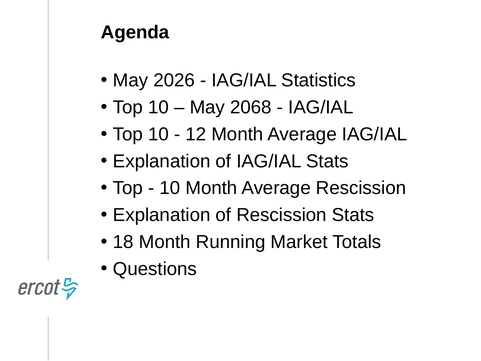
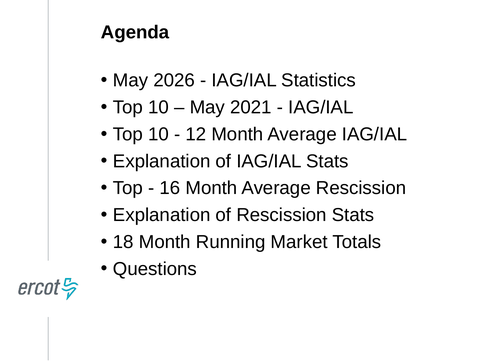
2068: 2068 -> 2021 (251, 107)
10: 10 -> 16 (170, 188)
